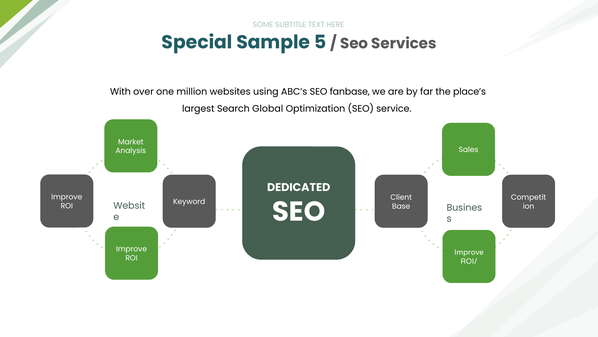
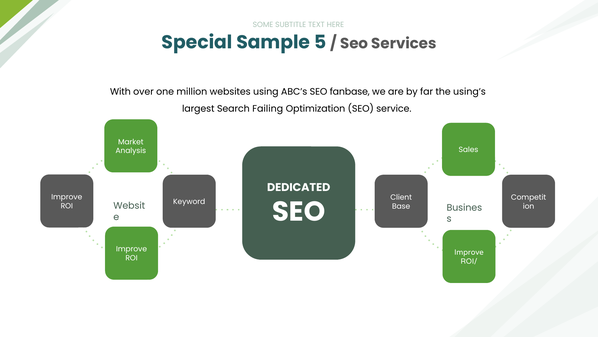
place’s: place’s -> using’s (469, 92)
Global: Global -> Failing (268, 108)
